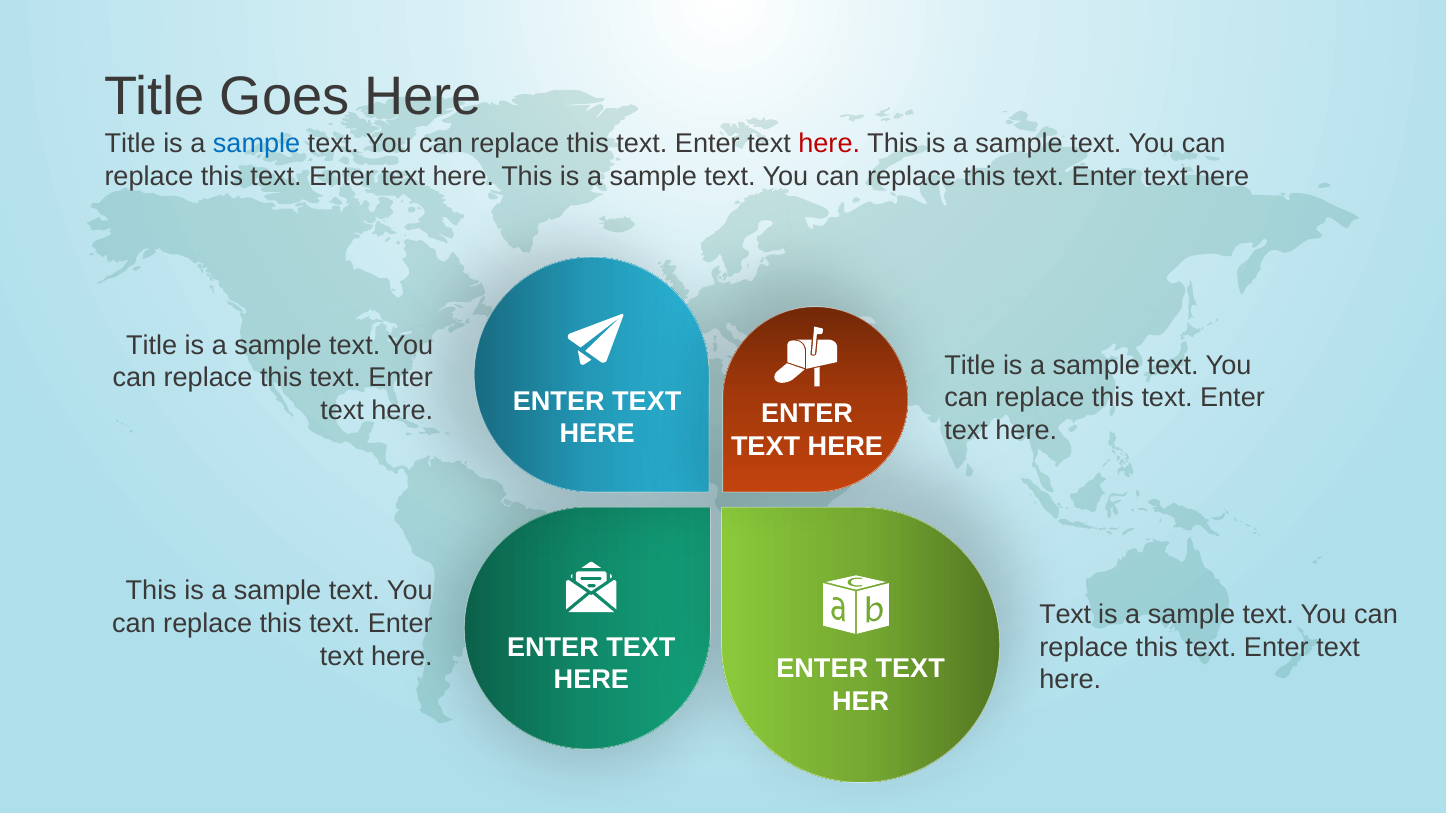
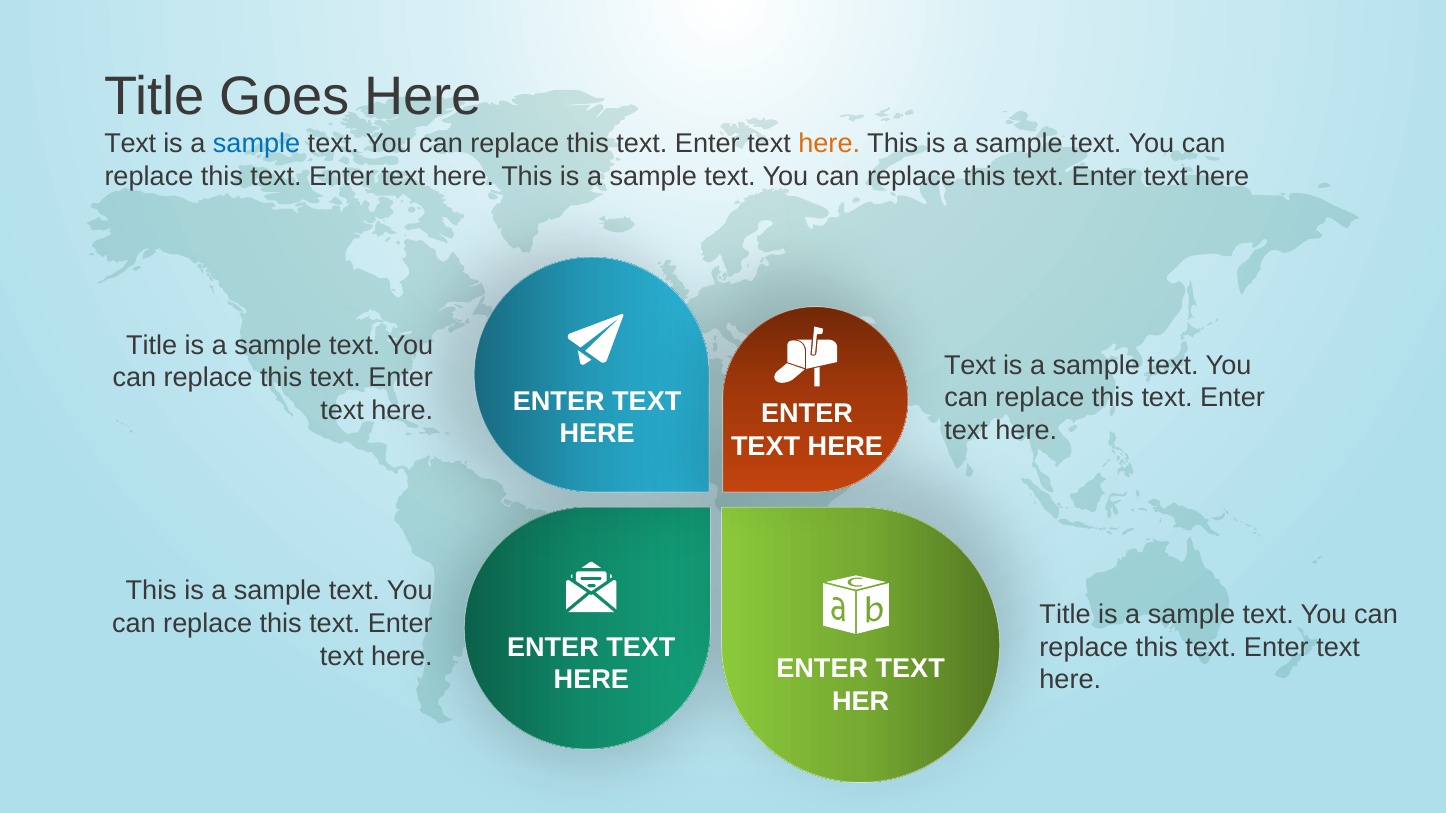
Title: Title -> Text (130, 144)
here colour: red -> orange (829, 144)
Title: Title -> Text (970, 365)
Text: Text -> Title (1065, 615)
